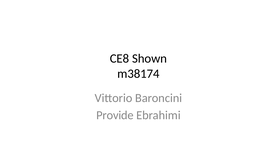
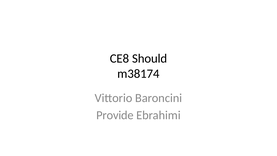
Shown: Shown -> Should (150, 58)
